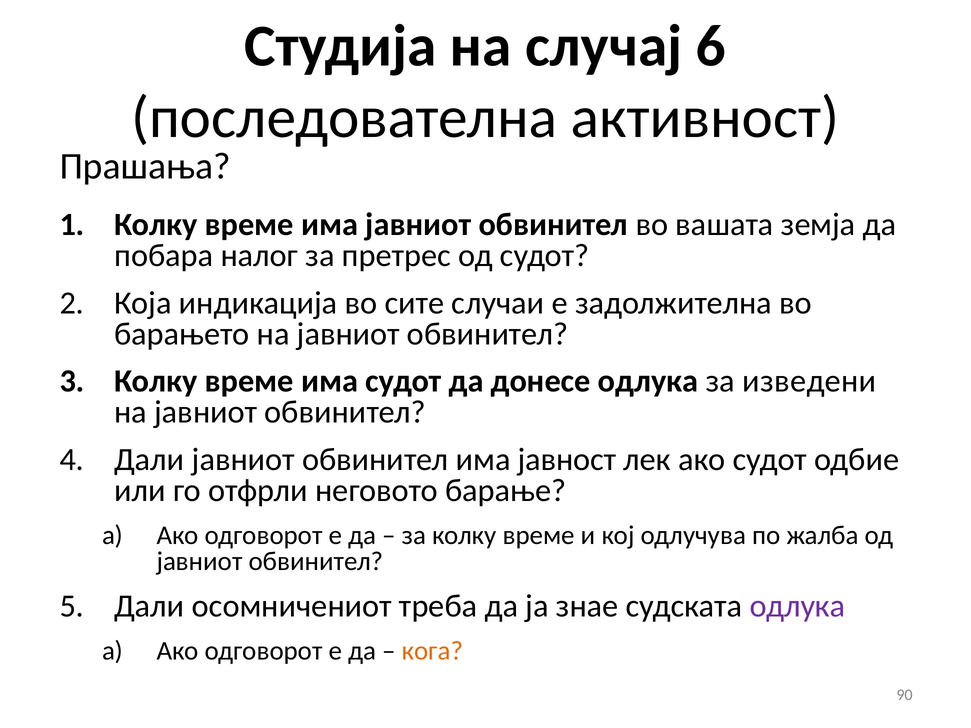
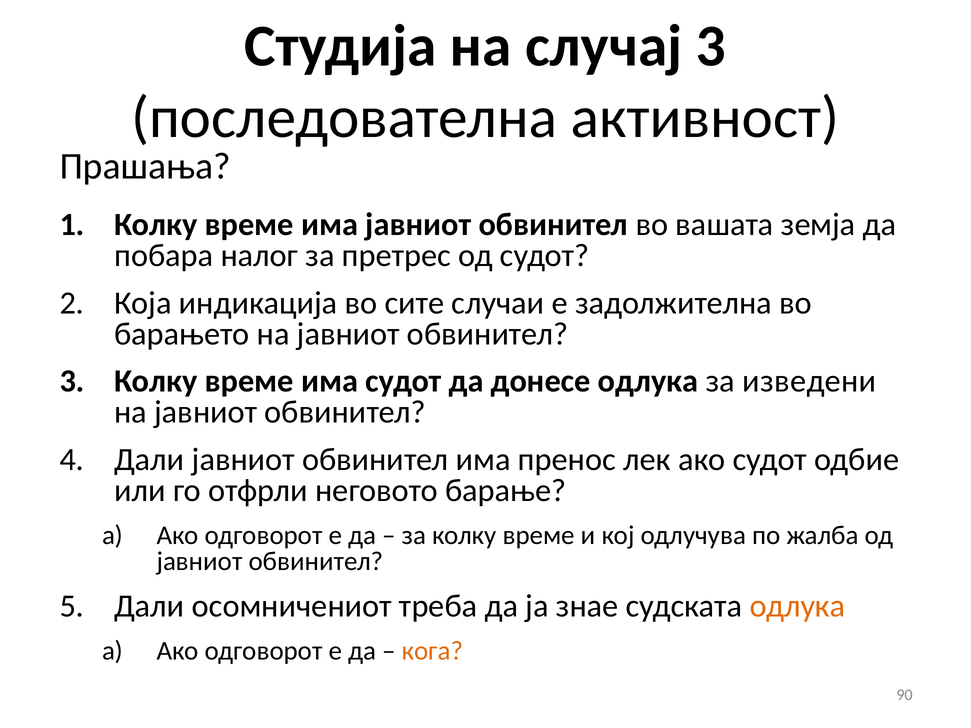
случај 6: 6 -> 3 (711, 46)
јавност: јавност -> пренос (567, 460)
одлука colour: purple -> orange (797, 606)
